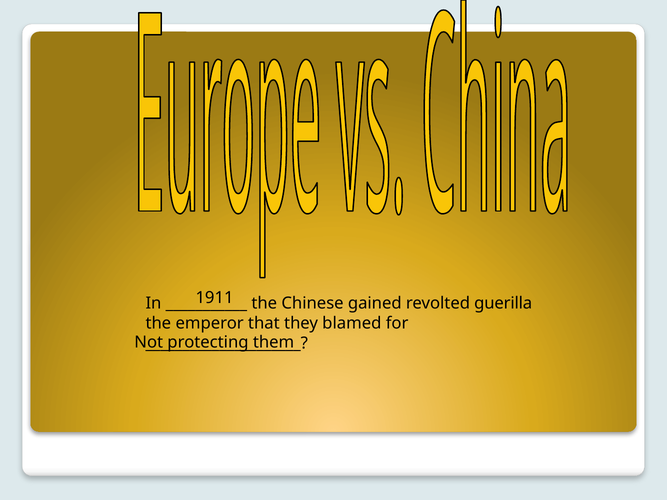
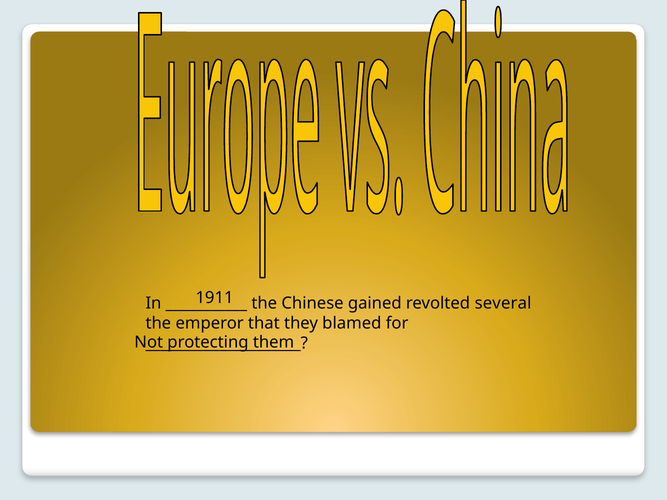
guerilla: guerilla -> several (503, 303)
